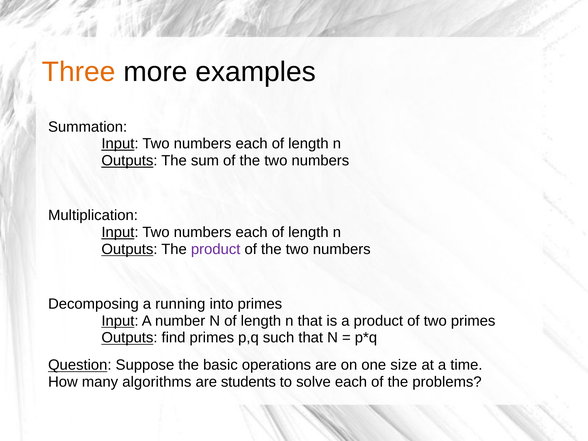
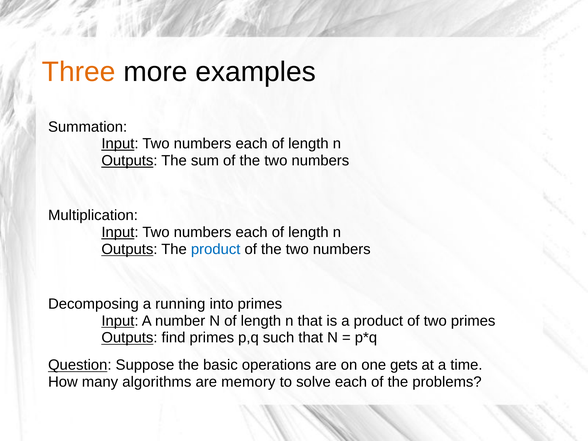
product colour: purple -> blue (216, 249)
size: size -> gets (404, 365)
students: students -> memory (248, 382)
